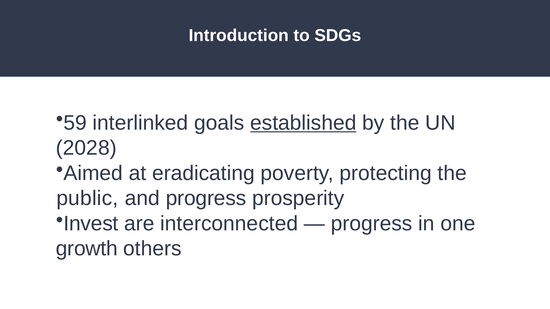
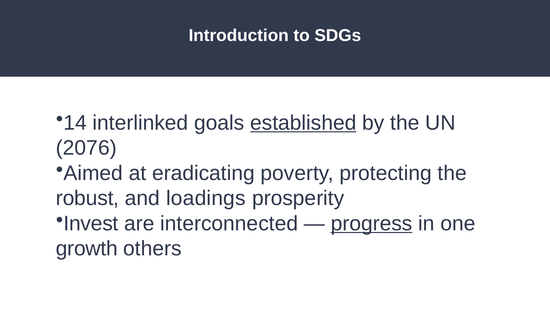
59: 59 -> 14 (75, 123)
2028: 2028 -> 2076 (86, 148)
public: public -> robust (88, 199)
and progress: progress -> loadings (206, 199)
progress underline: none -> present (372, 224)
